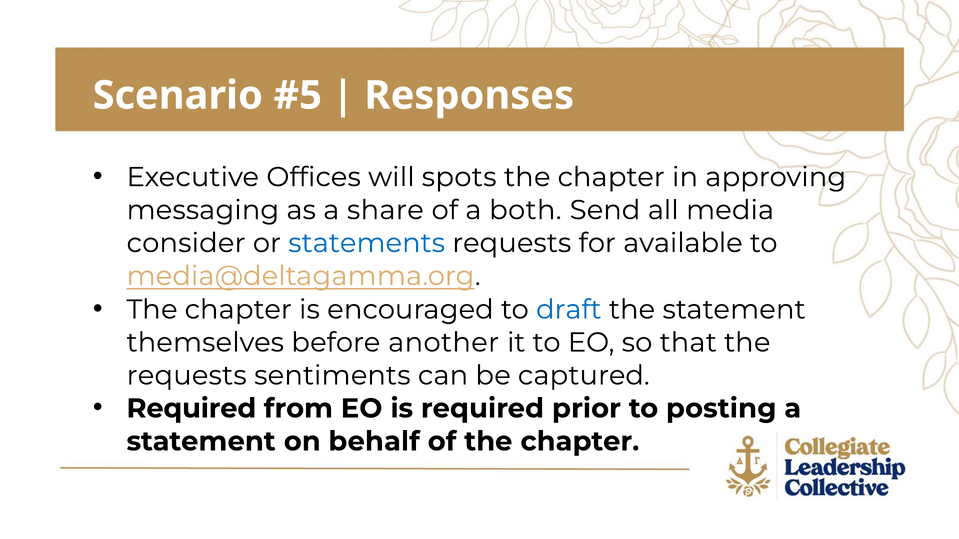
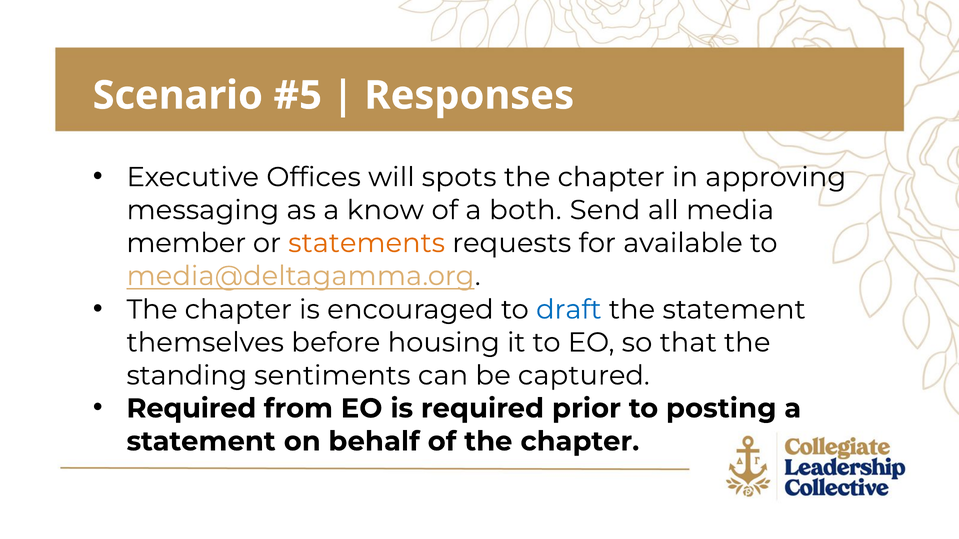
share: share -> know (385, 210)
consider: consider -> member (186, 243)
statements colour: blue -> orange (367, 243)
another: another -> housing (444, 343)
requests: requests -> standing (187, 376)
